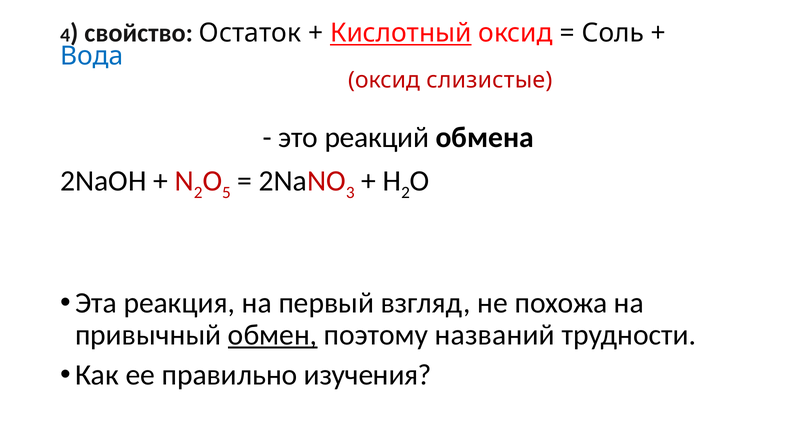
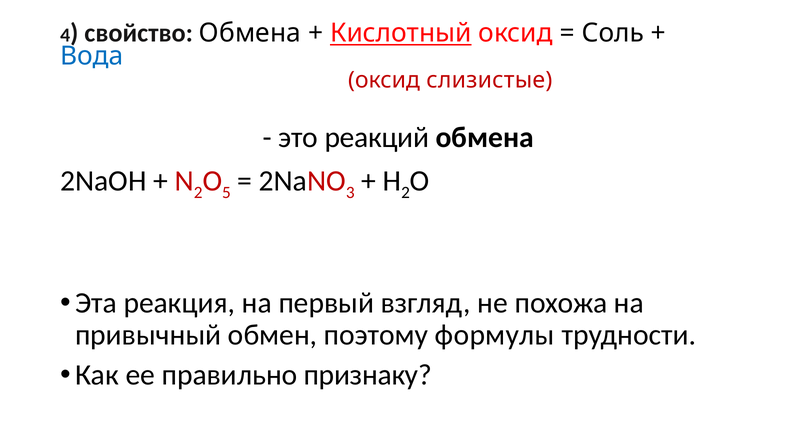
свойство Остаток: Остаток -> Обмена (250, 33)
обмен underline: present -> none (273, 334)
названий: названий -> формулы (495, 334)
изучения: изучения -> признаку (368, 375)
